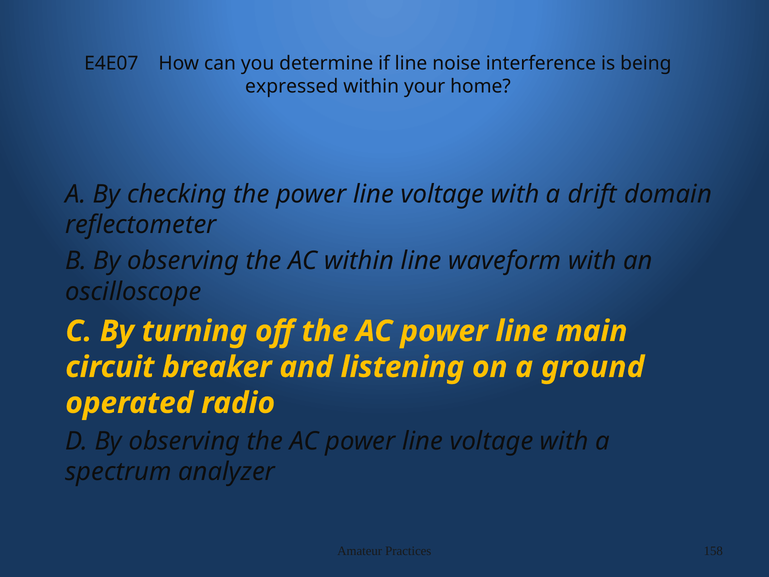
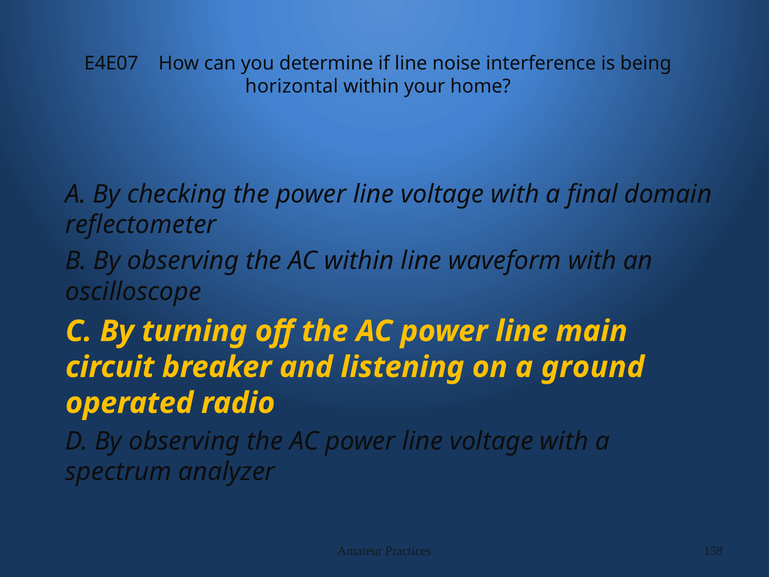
expressed: expressed -> horizontal (292, 86)
drift: drift -> final (592, 194)
